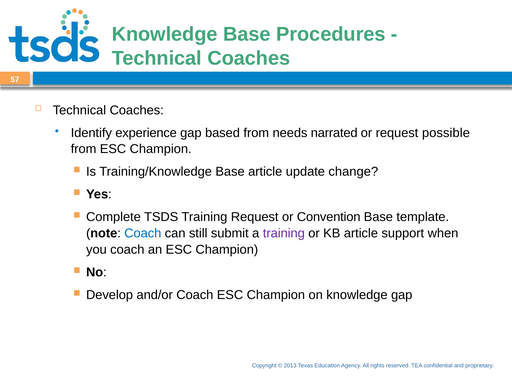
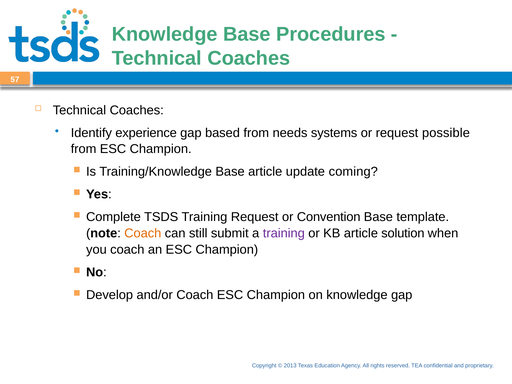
narrated: narrated -> systems (334, 133)
change: change -> coming (353, 172)
Coach colour: blue -> orange (143, 233)
support: support -> solution (403, 233)
